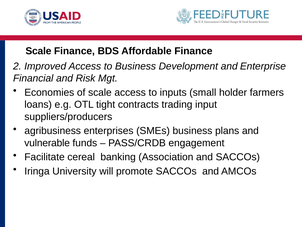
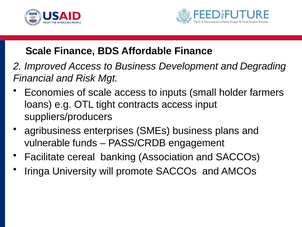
Enterprise: Enterprise -> Degrading (263, 66)
contracts trading: trading -> access (177, 104)
